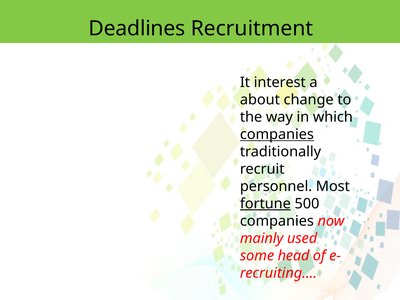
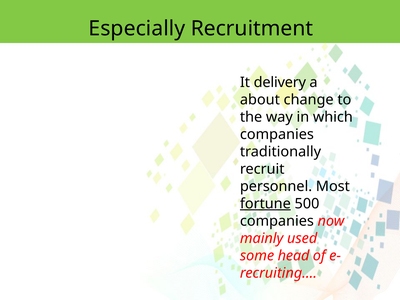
Deadlines: Deadlines -> Especially (137, 28)
interest: interest -> delivery (280, 82)
companies underline: present -> none (277, 134)
